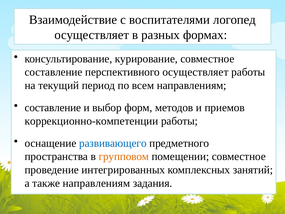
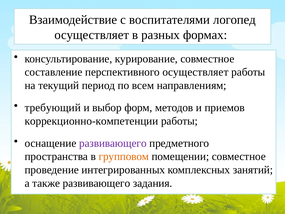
составление: составление -> требующий (53, 108)
развивающего colour: blue -> purple (113, 143)
также направлениям: направлениям -> развивающего (96, 183)
